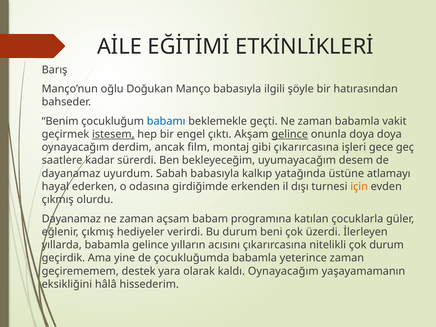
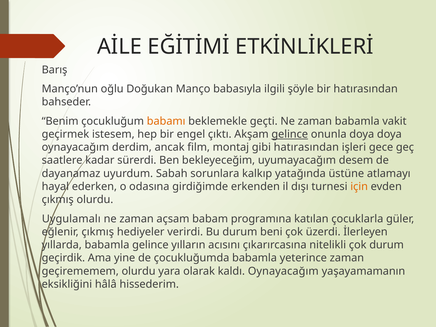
babamı colour: blue -> orange (166, 121)
istesem underline: present -> none (113, 134)
gibi çıkarırcasına: çıkarırcasına -> hatırasından (306, 147)
Sabah babasıyla: babasıyla -> sorunlara (215, 173)
Dayanamaz: Dayanamaz -> Uygulamalı (71, 219)
geçirememem destek: destek -> olurdu (139, 271)
